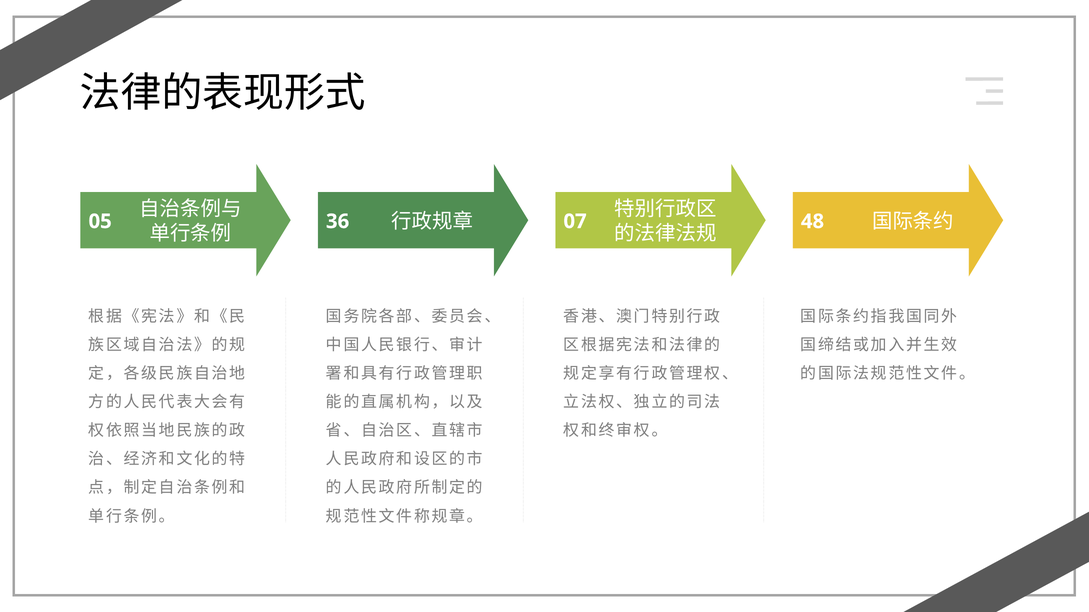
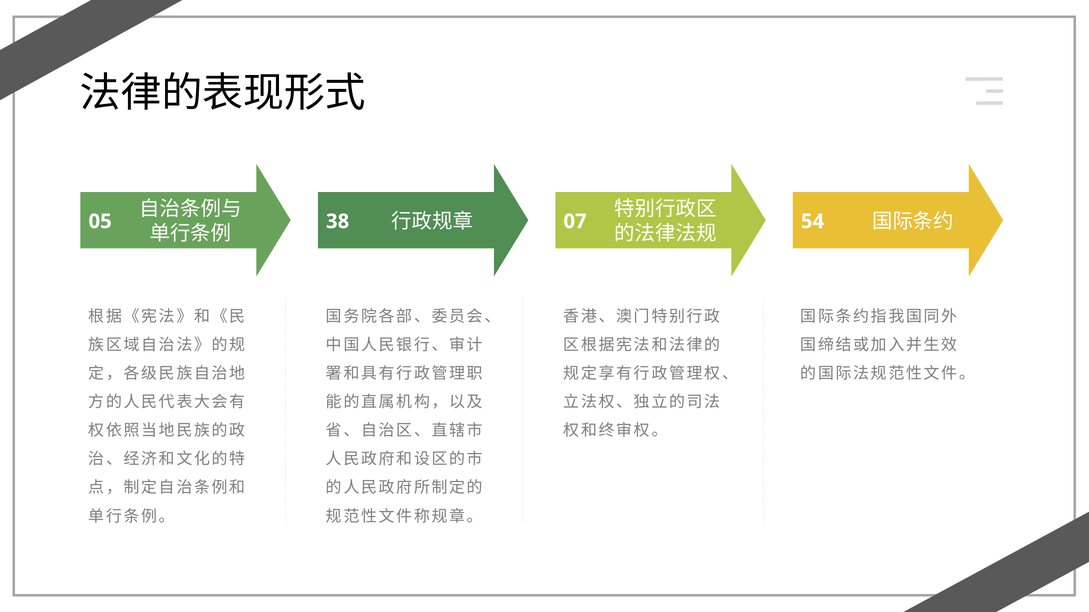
36: 36 -> 38 (338, 222)
48: 48 -> 54 (812, 222)
